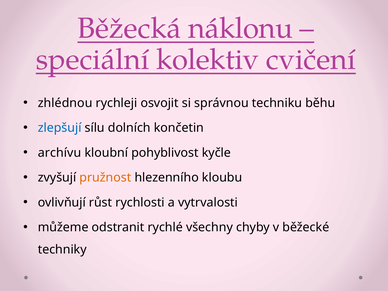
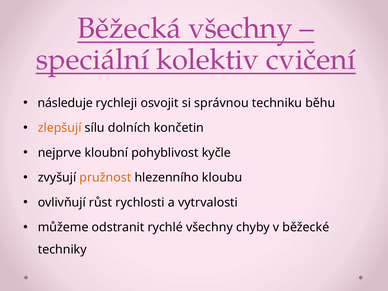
Běžecká náklonu: náklonu -> všechny (241, 28)
zhlédnou: zhlédnou -> následuje (65, 103)
zlepšují colour: blue -> orange (60, 128)
archívu: archívu -> nejprve (60, 153)
